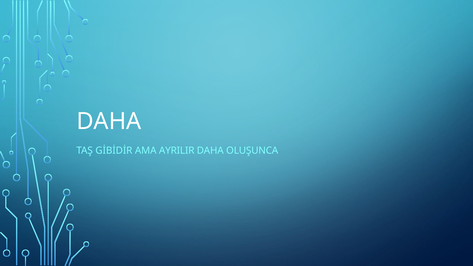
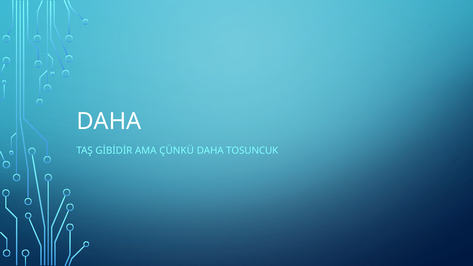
AYRILIR: AYRILIR -> ÇÜNKÜ (177, 150)
OLUŞUNCA: OLUŞUNCA -> TOSUNCUK (252, 150)
